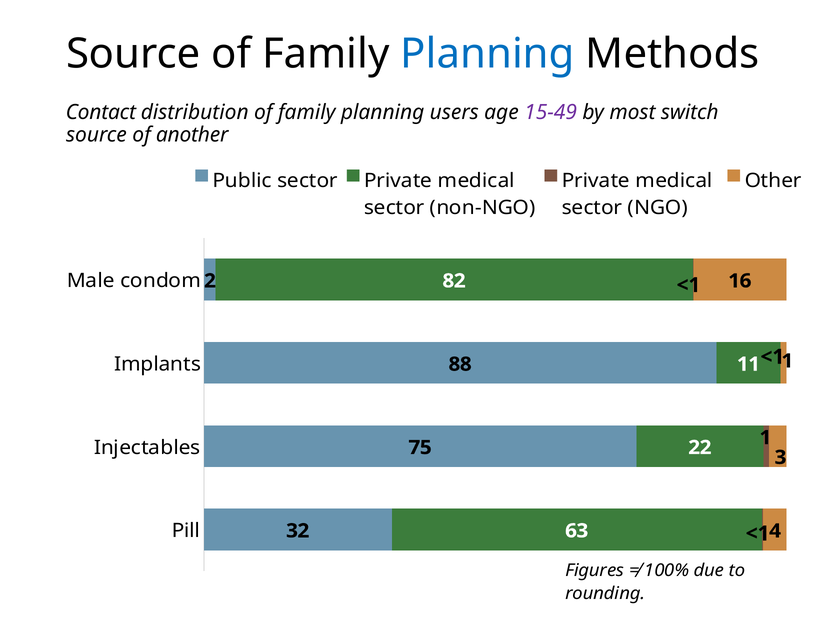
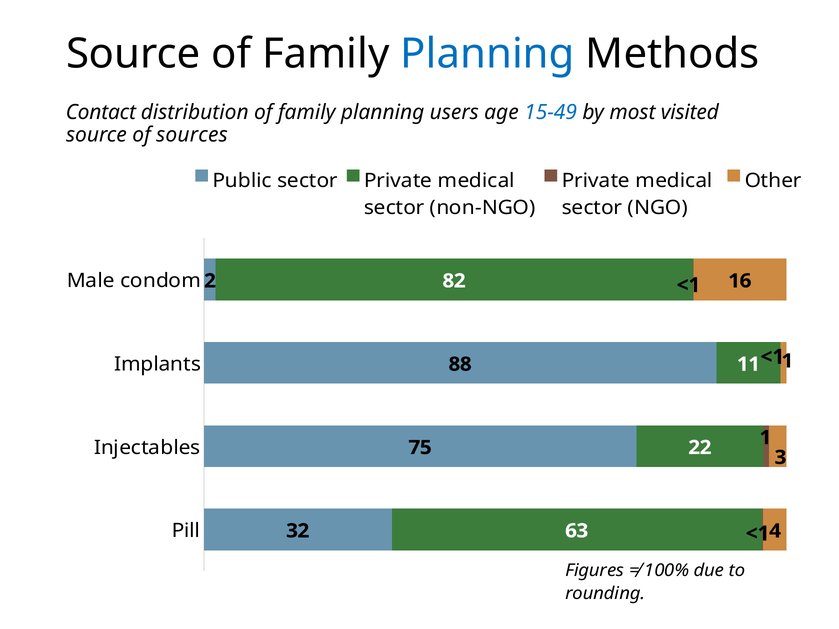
15-49 colour: purple -> blue (551, 112)
switch: switch -> visited (690, 112)
another: another -> sources (192, 135)
